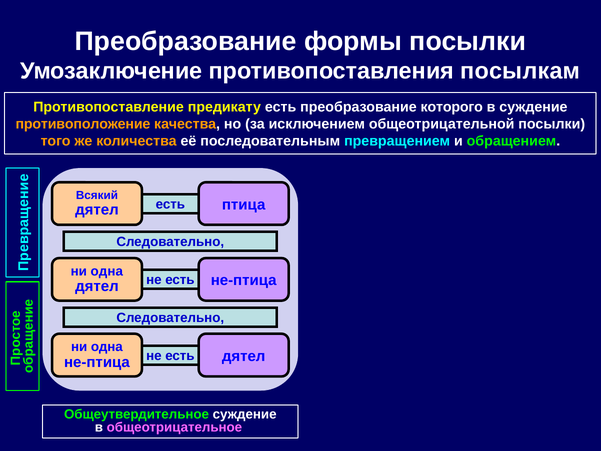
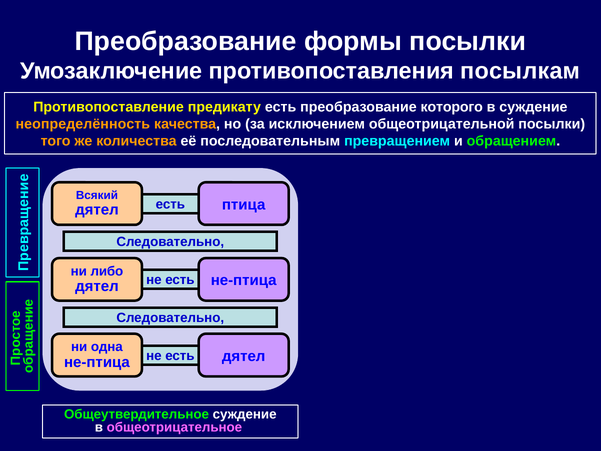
противоположение: противоположение -> неопределённость (83, 124)
одна: одна -> либо (107, 271)
